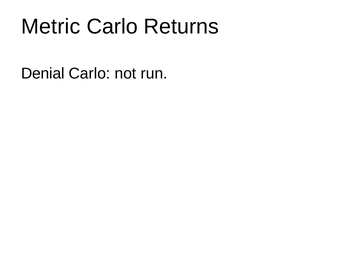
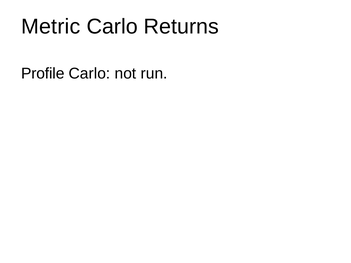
Denial: Denial -> Profile (43, 74)
